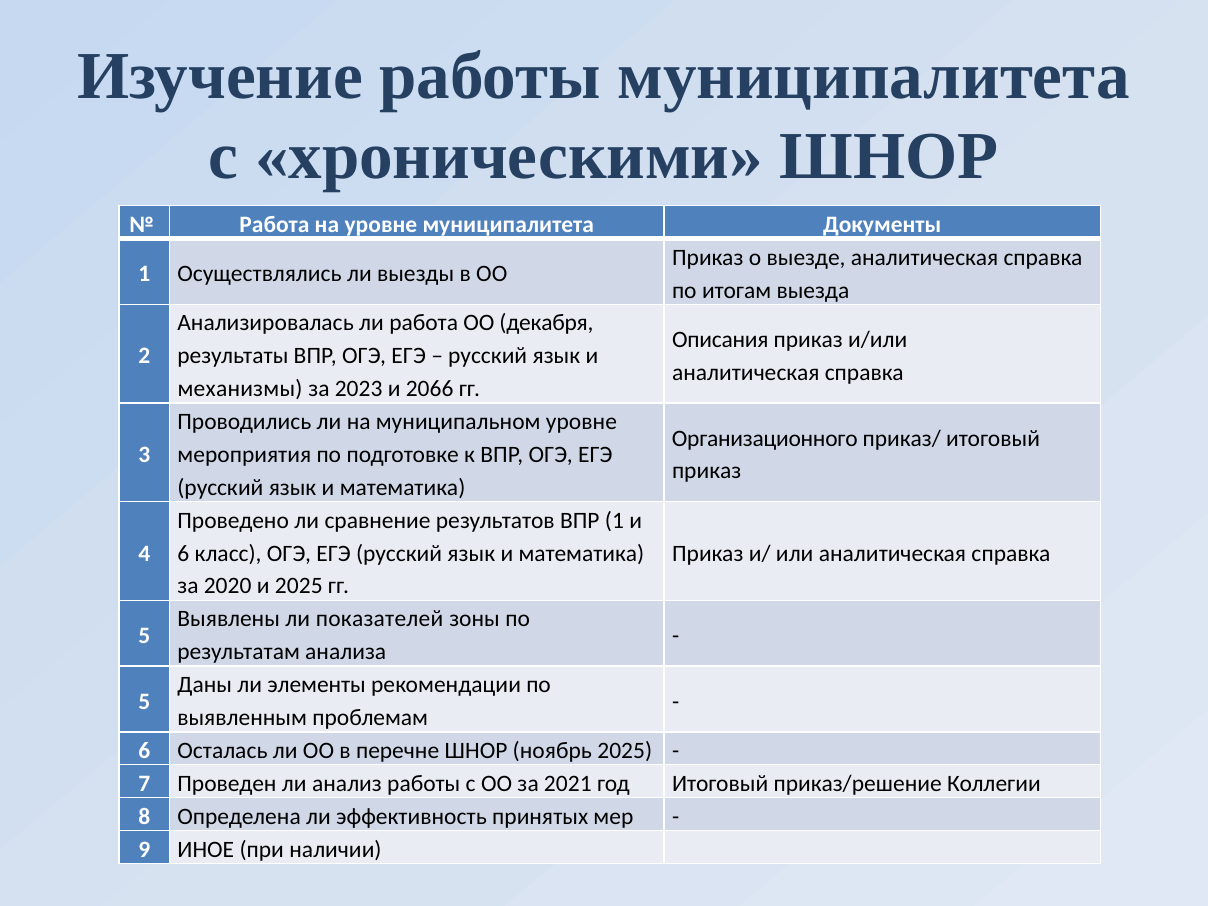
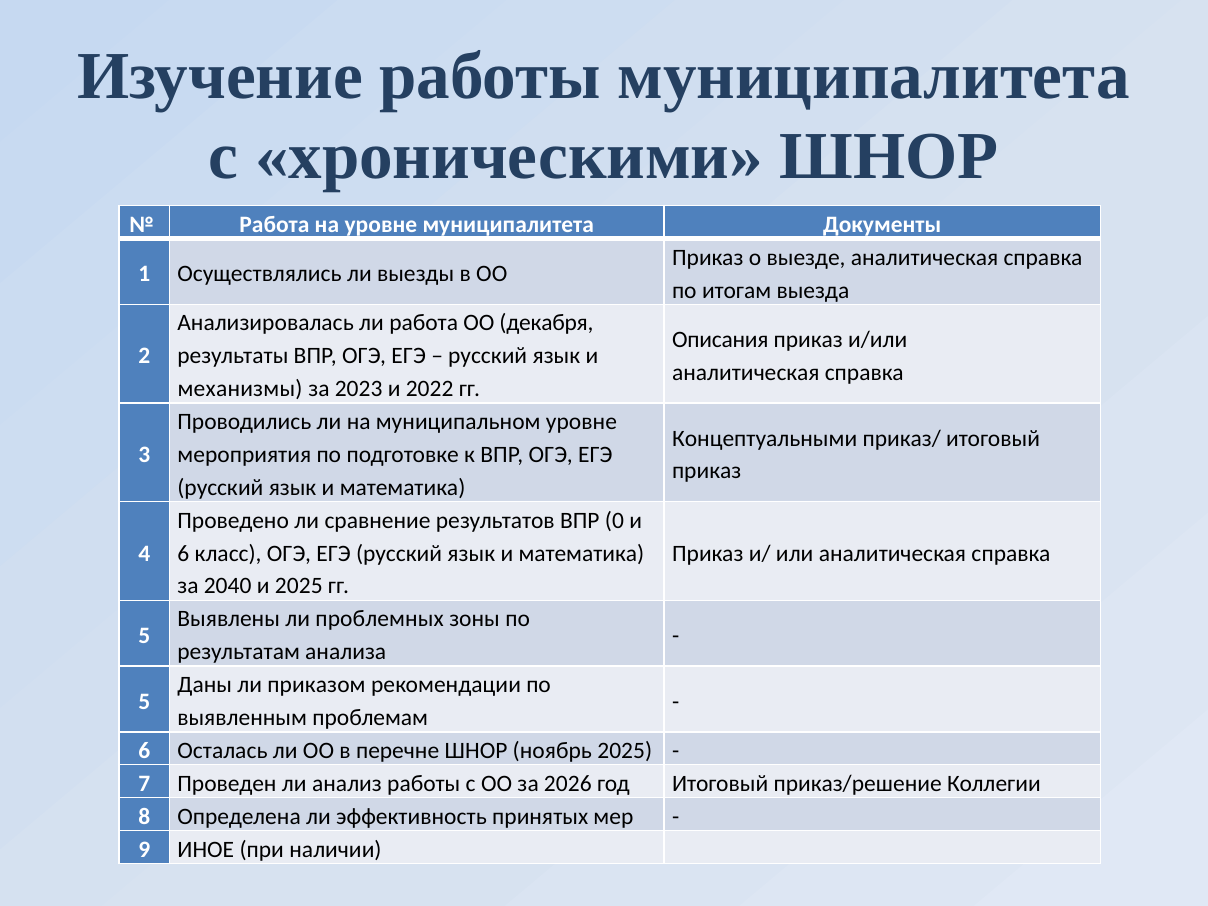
2066: 2066 -> 2022 (430, 389)
Организационного: Организационного -> Концептуальными (765, 438)
ВПР 1: 1 -> 0 (614, 520)
2020: 2020 -> 2040 (228, 586)
показателей: показателей -> проблемных (380, 619)
элементы: элементы -> приказом (316, 685)
2021: 2021 -> 2026 (568, 784)
